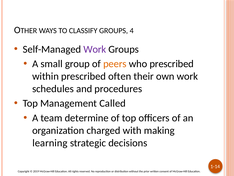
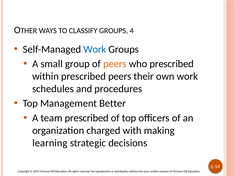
Work colour: purple -> blue (95, 49)
prescribed often: often -> peers (120, 76)
Called: Called -> Better (113, 103)
team determine: determine -> prescribed (87, 118)
